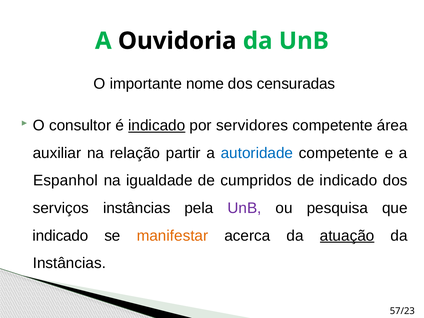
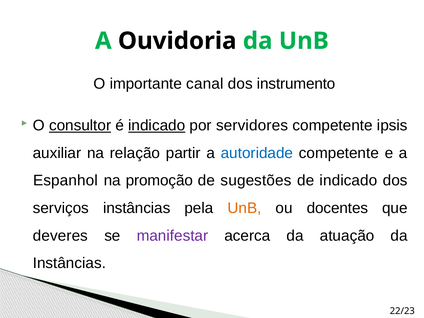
nome: nome -> canal (205, 84)
censuradas: censuradas -> instrumento (296, 84)
consultor underline: none -> present (80, 126)
área: área -> ipsis (392, 126)
igualdade: igualdade -> promoção (159, 181)
cumpridos: cumpridos -> sugestões (256, 181)
UnB colour: purple -> orange (244, 208)
pesquisa: pesquisa -> docentes (337, 208)
indicado: indicado -> deveres (60, 236)
manifestar colour: orange -> purple (172, 236)
atuação underline: present -> none (347, 236)
57/23: 57/23 -> 22/23 (402, 311)
